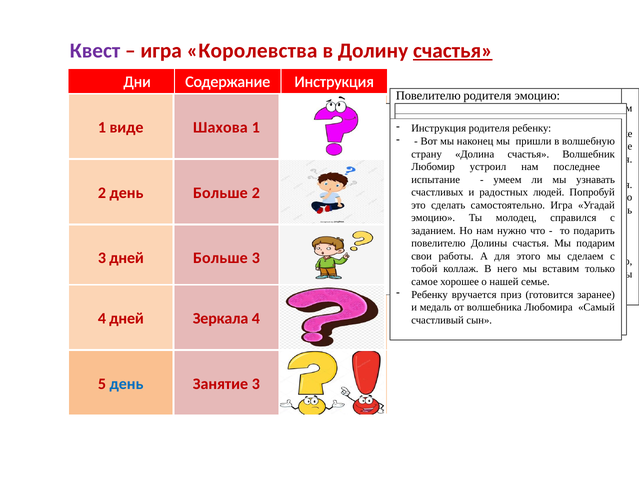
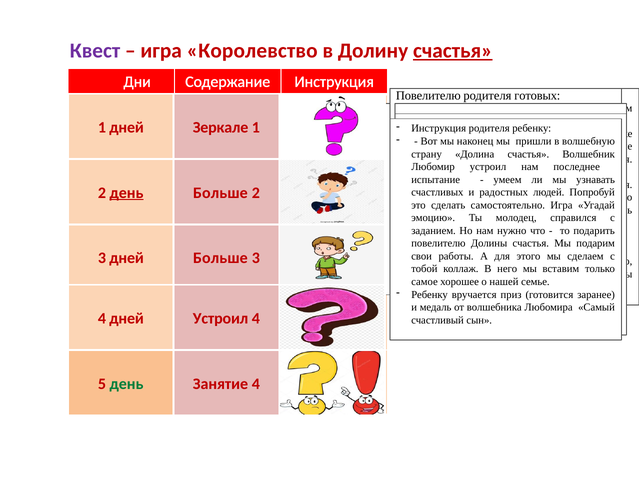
игра Королевства: Королевства -> Королевство (252, 51)
родителя эмоцию: эмоцию -> готовых (537, 96)
1 виде: виде -> дней (127, 128)
Шахова: Шахова -> Зеркале (221, 128)
день underline: none -> present (126, 193)
Зеркала: Зеркала -> Устроил (221, 319)
день colour: blue -> green (126, 384)
Занятие 3: 3 -> 4 (256, 384)
